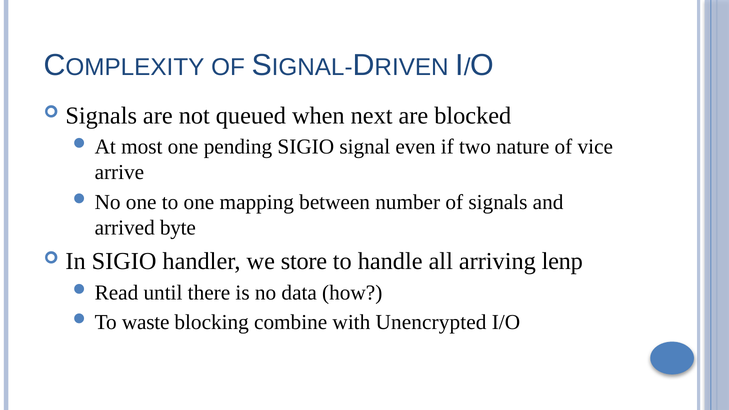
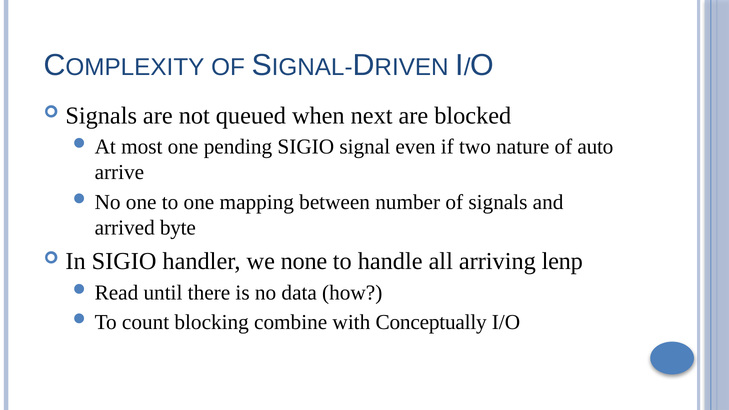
vice: vice -> auto (595, 147)
store: store -> none (304, 261)
waste: waste -> count (146, 322)
Unencrypted: Unencrypted -> Conceptually (431, 322)
